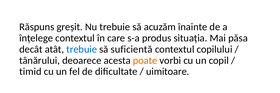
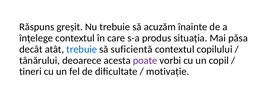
poate colour: orange -> purple (145, 61)
timid: timid -> tineri (30, 72)
uimitoare: uimitoare -> motivație (168, 72)
